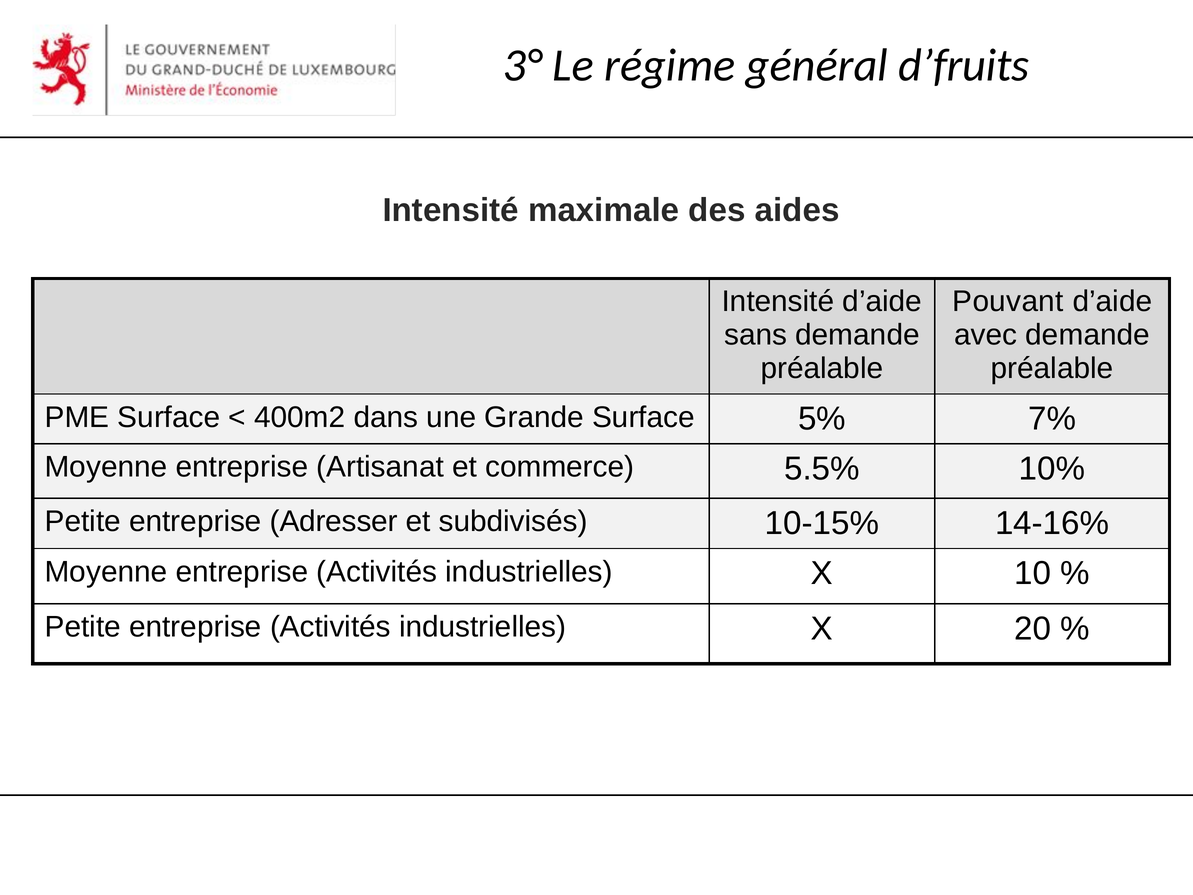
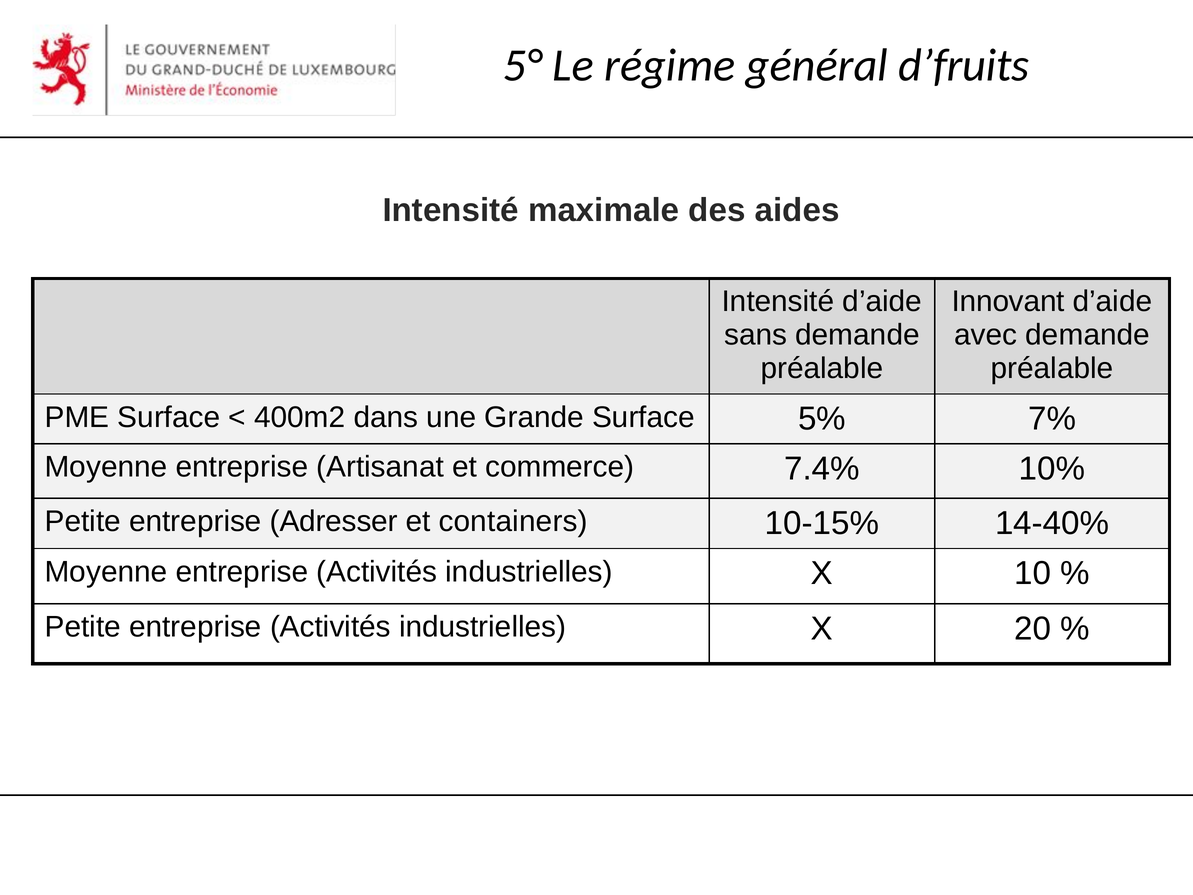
3°: 3° -> 5° (522, 66)
Pouvant: Pouvant -> Innovant (1008, 301)
5.5%: 5.5% -> 7.4% (822, 469)
subdivisés: subdivisés -> containers (513, 521)
14-16%: 14-16% -> 14-40% (1052, 523)
